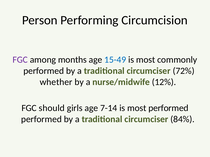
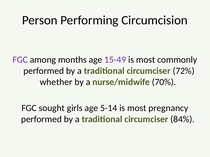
15-49 colour: blue -> purple (115, 60)
12%: 12% -> 70% (164, 82)
should: should -> sought (52, 108)
7-14: 7-14 -> 5-14 (109, 108)
most performed: performed -> pregnancy (168, 108)
